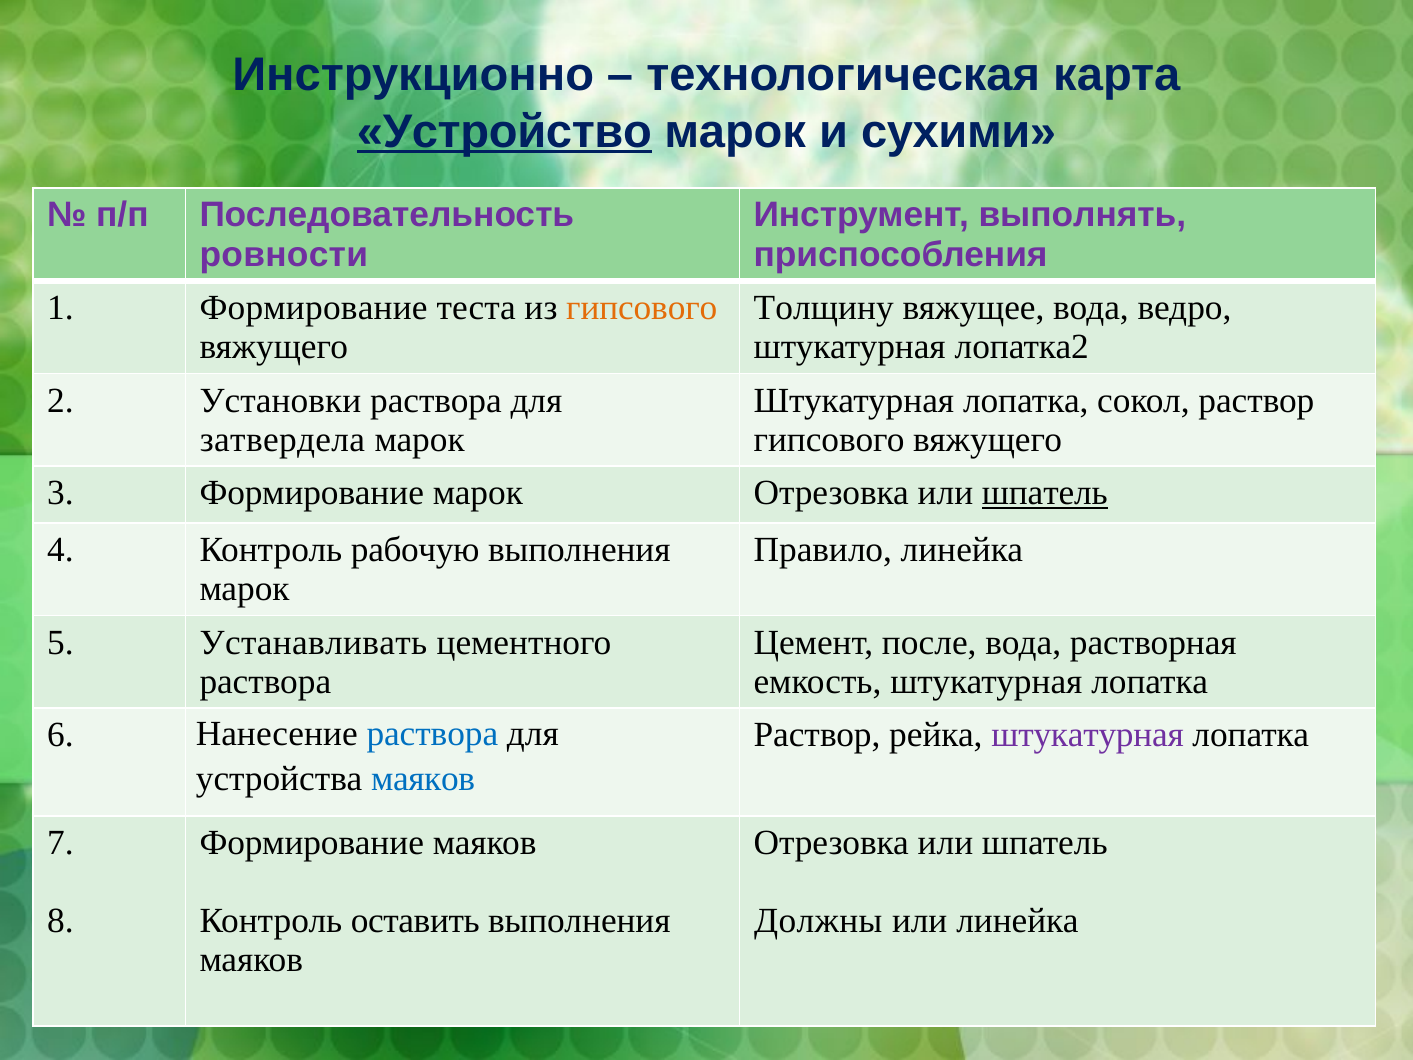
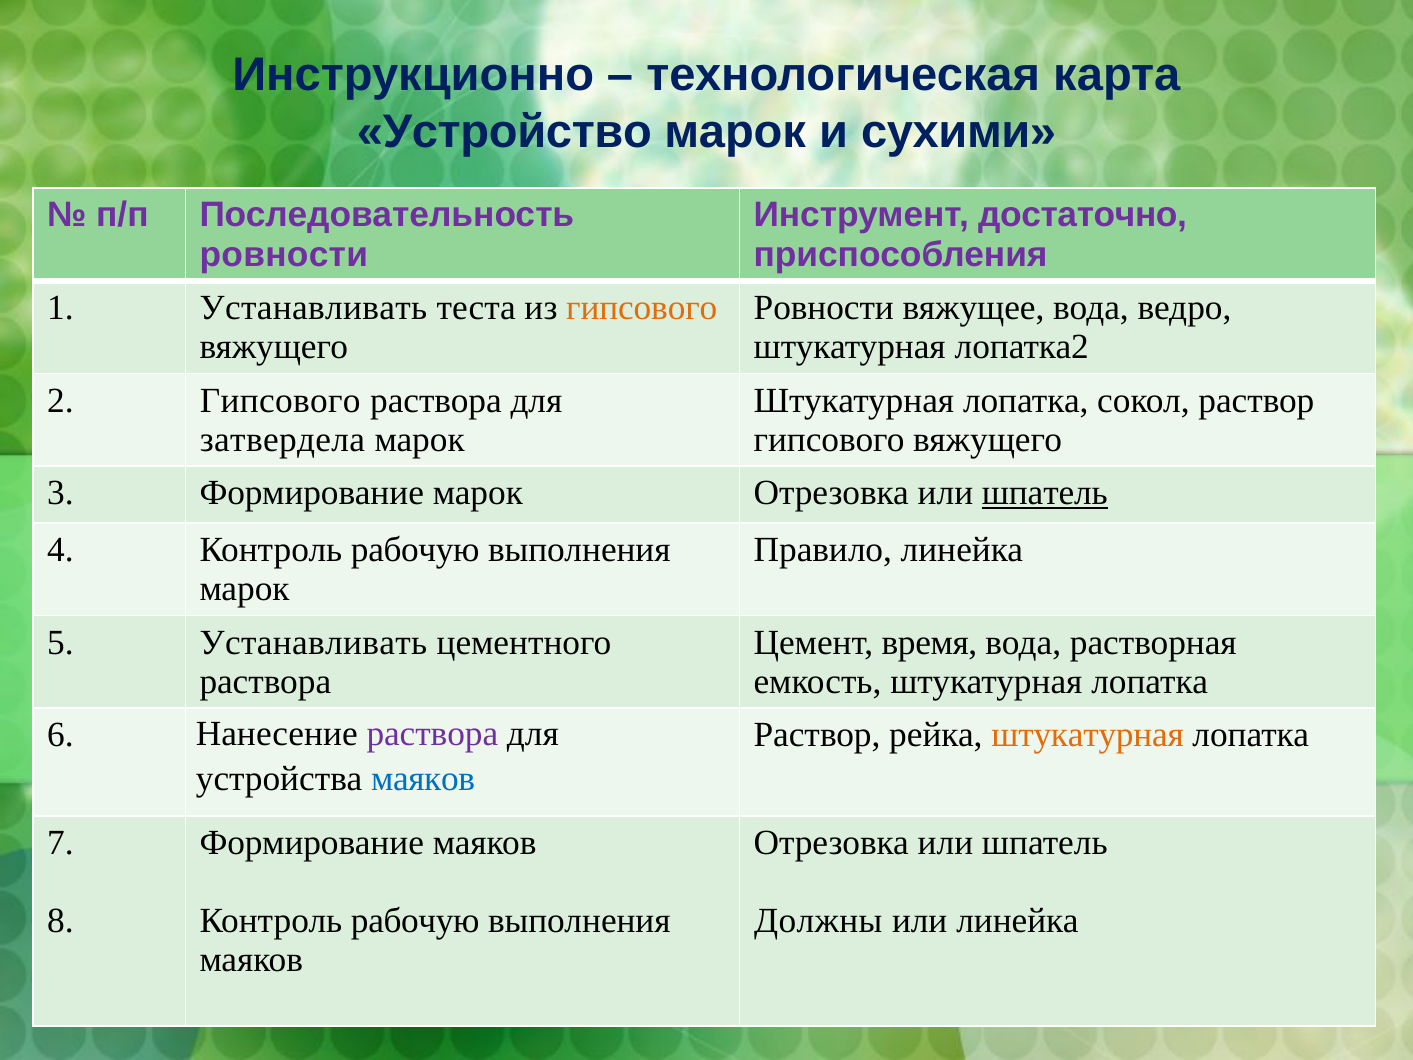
Устройство underline: present -> none (504, 132)
выполнять: выполнять -> достаточно (1082, 215)
1 Формирование: Формирование -> Устанавливать (313, 308)
Толщину: Толщину -> Ровности (824, 308)
2 Установки: Установки -> Гипсового (280, 400)
после: после -> время (929, 642)
раствора colour: blue -> purple (432, 734)
штукатурная colour: purple -> orange (1088, 735)
оставить: оставить -> рабочую (415, 921)
